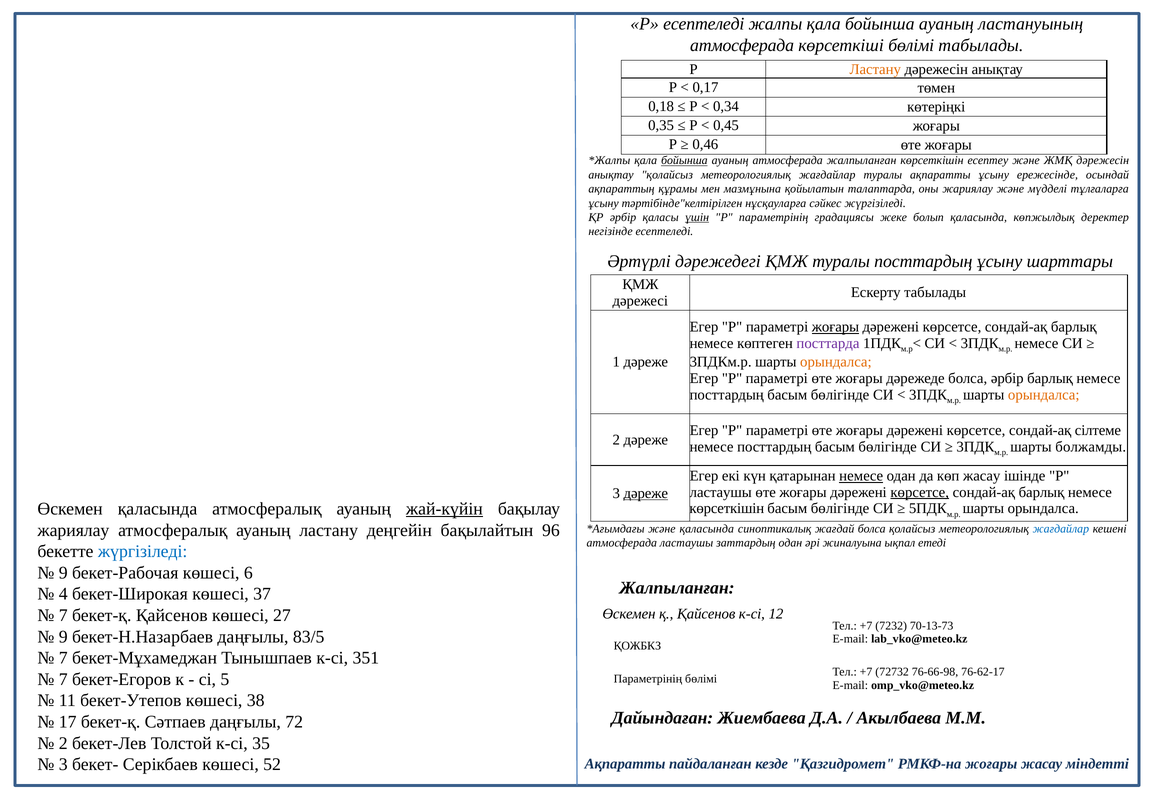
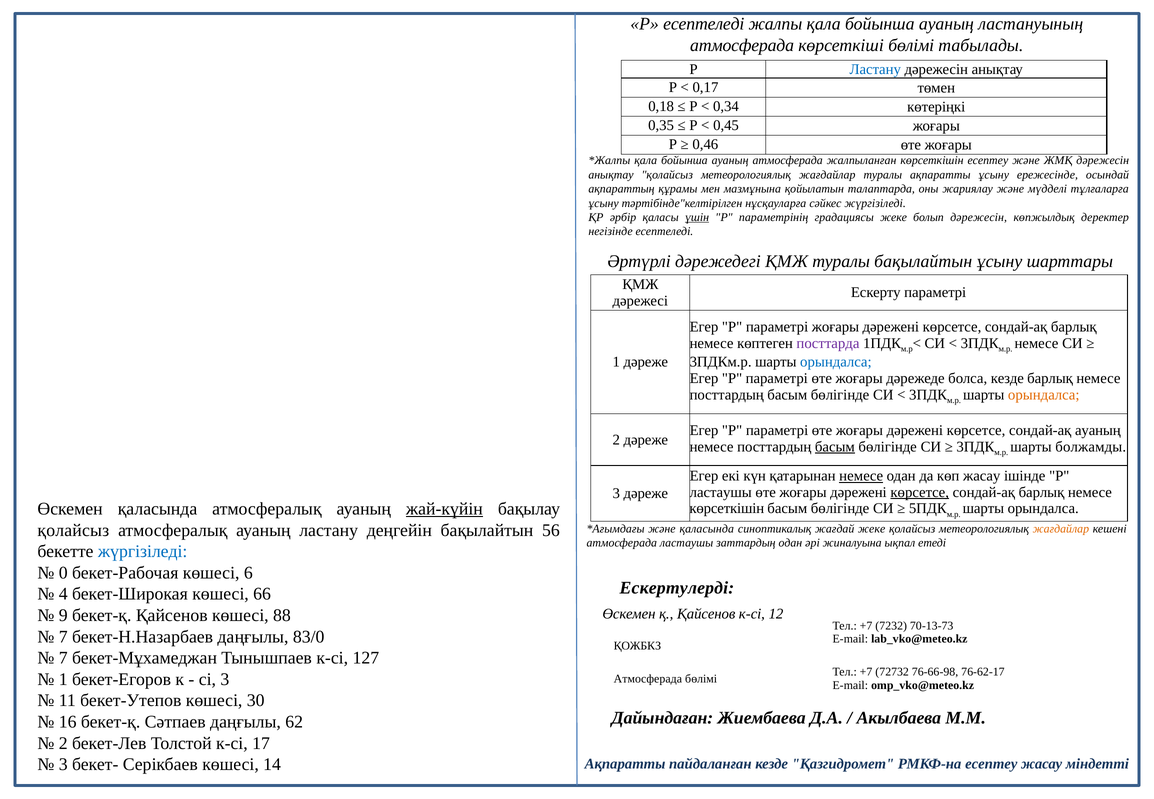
Ластану colour: orange -> blue (875, 69)
бойынша underline: present -> none (684, 161)
болып қаласында: қаласында -> дәрежесін (979, 217)
туралы посттардың: посттардың -> бақылайтын (923, 261)
Ескерту табылады: табылады -> параметрі (935, 293)
жоғары underline: present -> none (835, 327)
орындалса colour: orange -> blue (836, 362)
болса әрбір: әрбір -> кезде (1007, 378)
сондай-ақ сілтеме: сілтеме -> ауаның (1098, 430)
басым underline: none -> present (835, 447)
дәреже underline: present -> none (646, 493)
жариялау: жариялау -> қолайсыз (73, 530)
96: 96 -> 56 (551, 530)
жағдай болса: болса -> жеке (872, 529)
жағдайлар colour: blue -> orange (1061, 529)
9: 9 -> 0 (63, 573)
Жалпыланған: Жалпыланған -> Ескертулерді (677, 588)
37: 37 -> 66 (262, 594)
7: 7 -> 9 (63, 615)
27: 27 -> 88 (282, 615)
9: 9 -> 7 (63, 637)
83/5: 83/5 -> 83/0 (309, 637)
351: 351 -> 127 (366, 658)
7: 7 -> 1 (63, 679)
сі 5: 5 -> 3 (225, 679)
Параметрінің: Параметрінің -> Атмосферада (648, 679)
38: 38 -> 30 (256, 701)
17: 17 -> 16 (68, 722)
72: 72 -> 62 (294, 722)
35: 35 -> 17 (261, 743)
52: 52 -> 14 (272, 764)
РМКФ-на жоғары: жоғары -> есептеу (991, 764)
